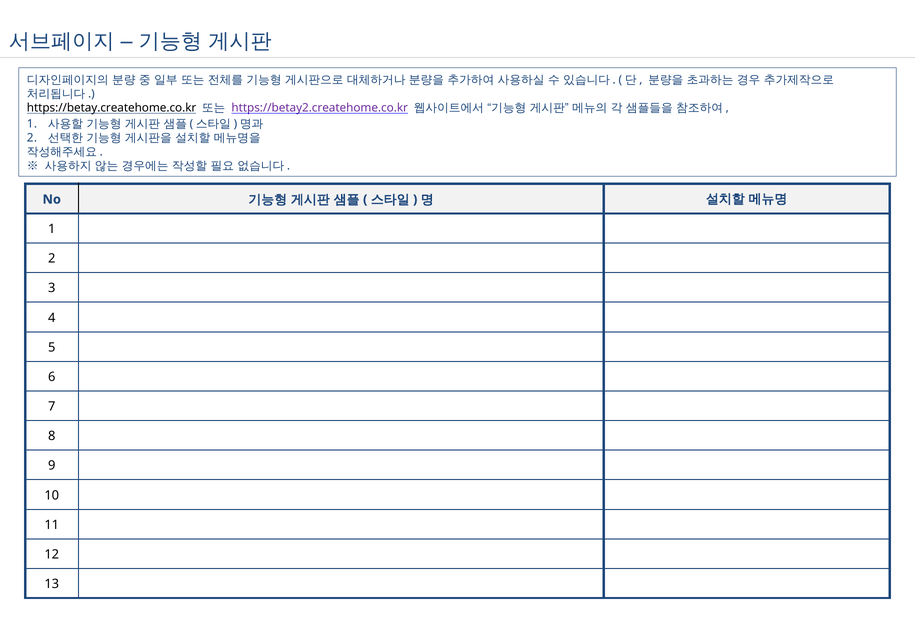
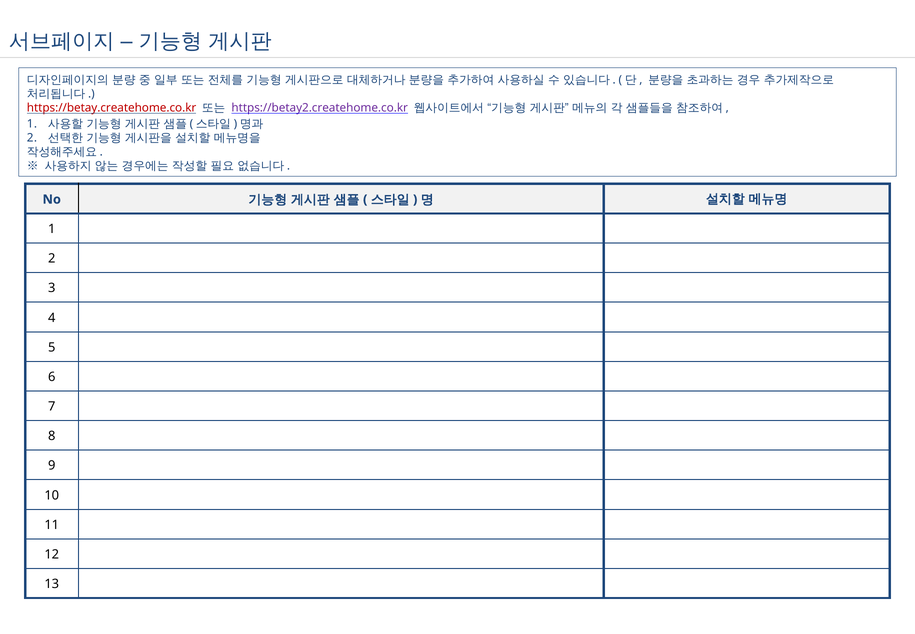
https://betay.createhome.co.kr colour: black -> red (112, 108)
